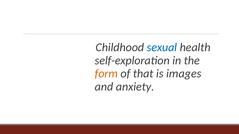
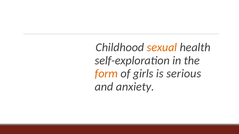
sexual colour: blue -> orange (162, 48)
that: that -> girls (143, 74)
images: images -> serious (184, 74)
